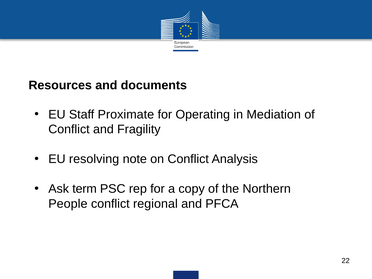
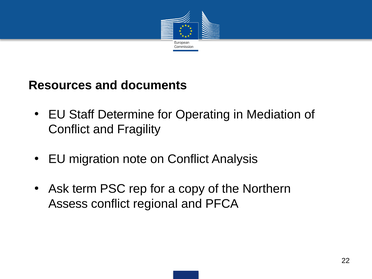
Proximate: Proximate -> Determine (126, 114)
resolving: resolving -> migration (94, 159)
People: People -> Assess (68, 204)
